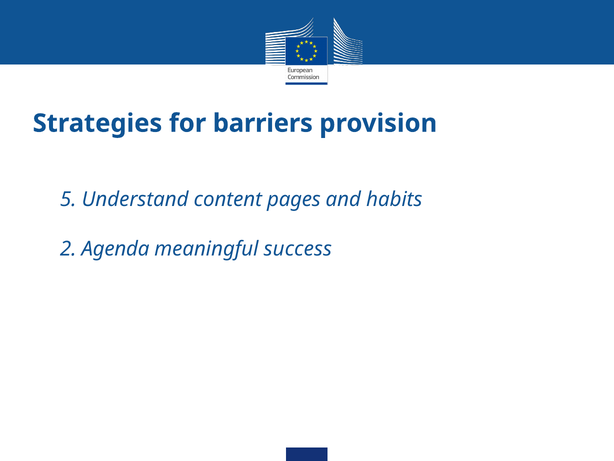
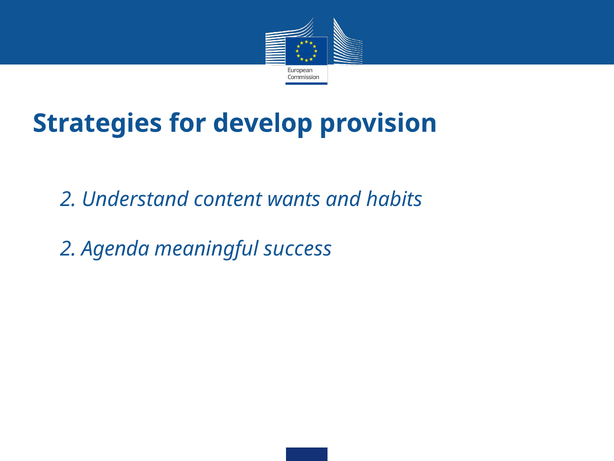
barriers: barriers -> develop (263, 123)
5: 5 -> 2 (68, 199)
pages: pages -> wants (294, 199)
